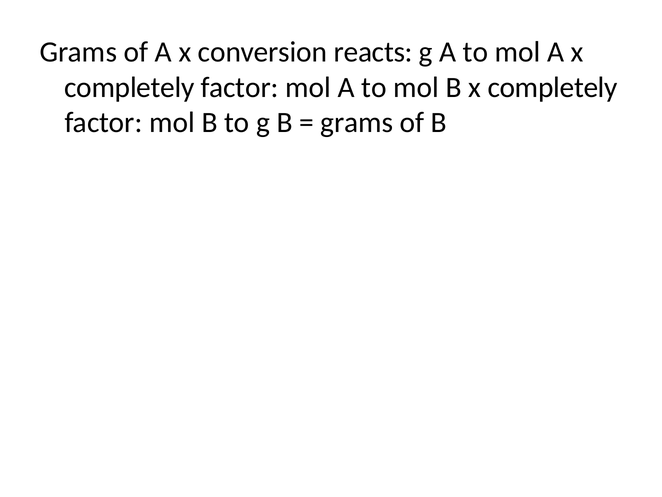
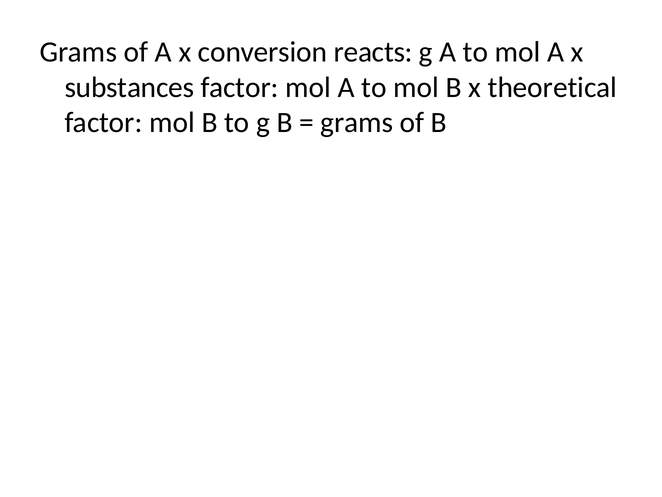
completely: completely -> substances (129, 87)
B x completely: completely -> theoretical (552, 87)
